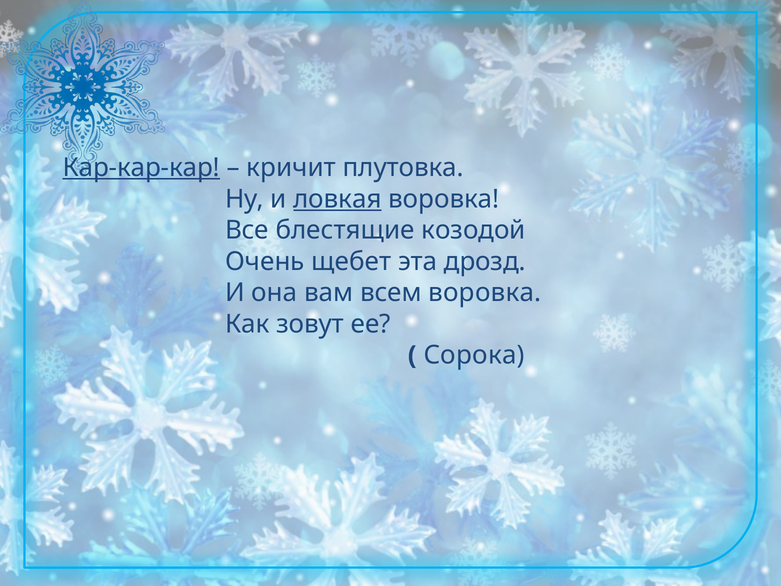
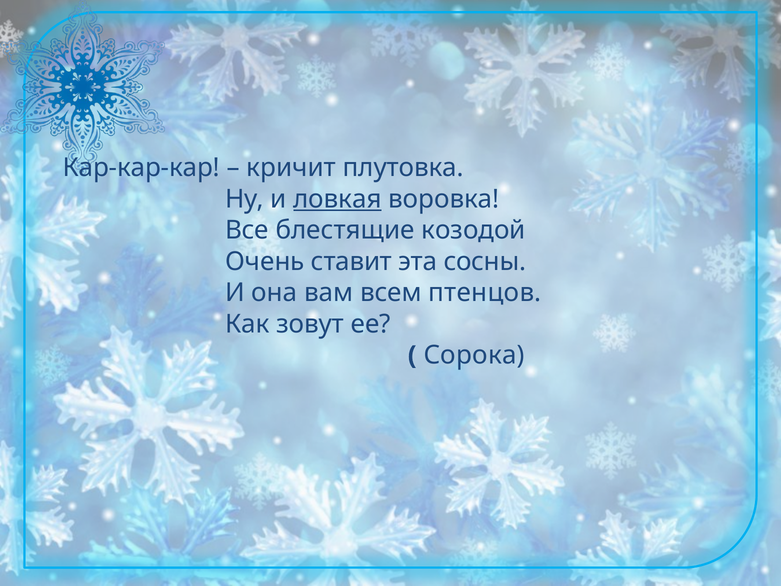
Кар-кар-кар underline: present -> none (141, 168)
щебет: щебет -> ставит (351, 261)
дрозд: дрозд -> сосны (485, 261)
всем воровка: воровка -> птенцов (485, 293)
